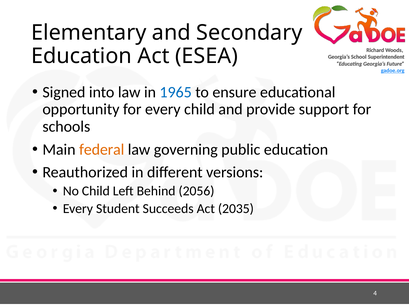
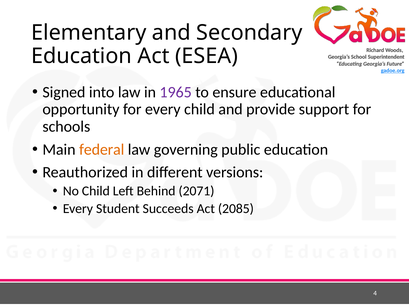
1965 colour: blue -> purple (176, 92)
2056: 2056 -> 2071 (196, 191)
2035: 2035 -> 2085 (236, 208)
